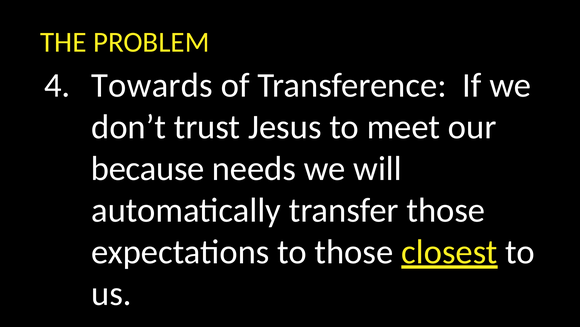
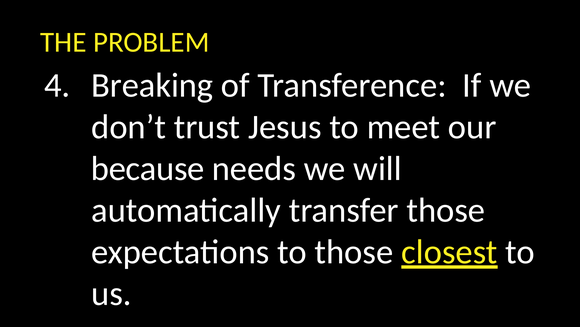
Towards: Towards -> Breaking (152, 85)
